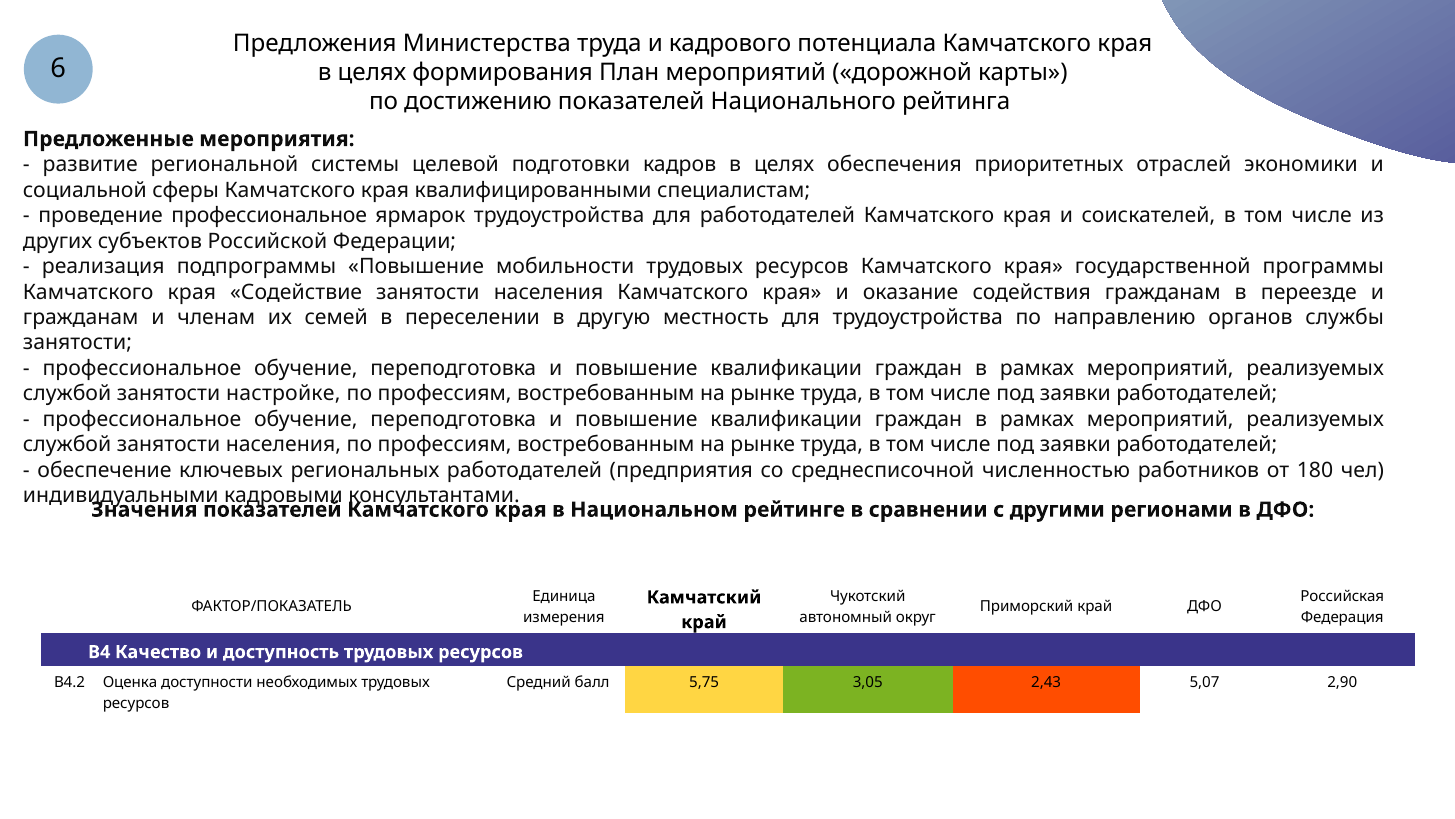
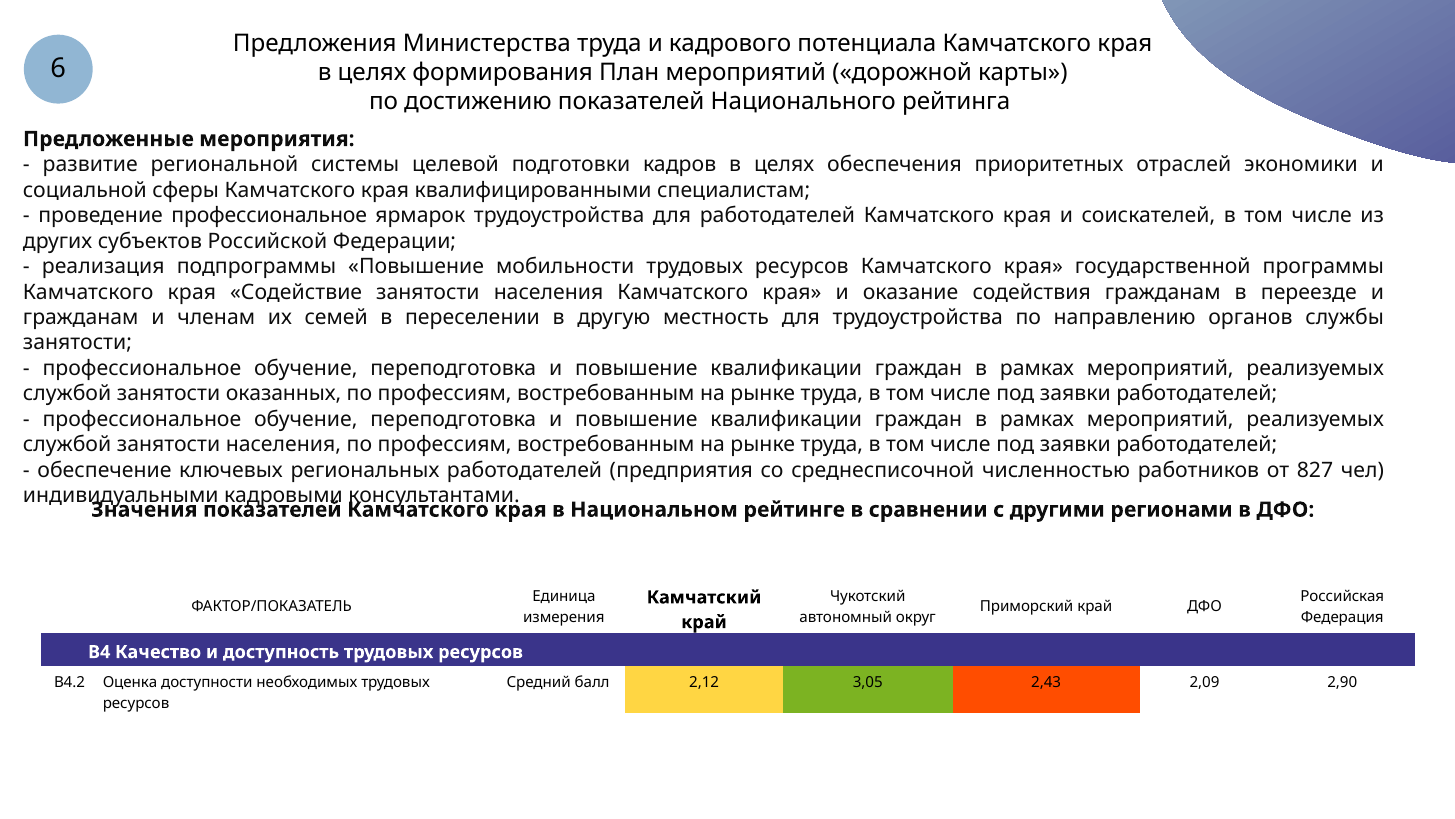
настройке: настройке -> оказанных (283, 394)
180: 180 -> 827 (1315, 470)
5,75: 5,75 -> 2,12 (704, 682)
5,07: 5,07 -> 2,09 (1205, 682)
